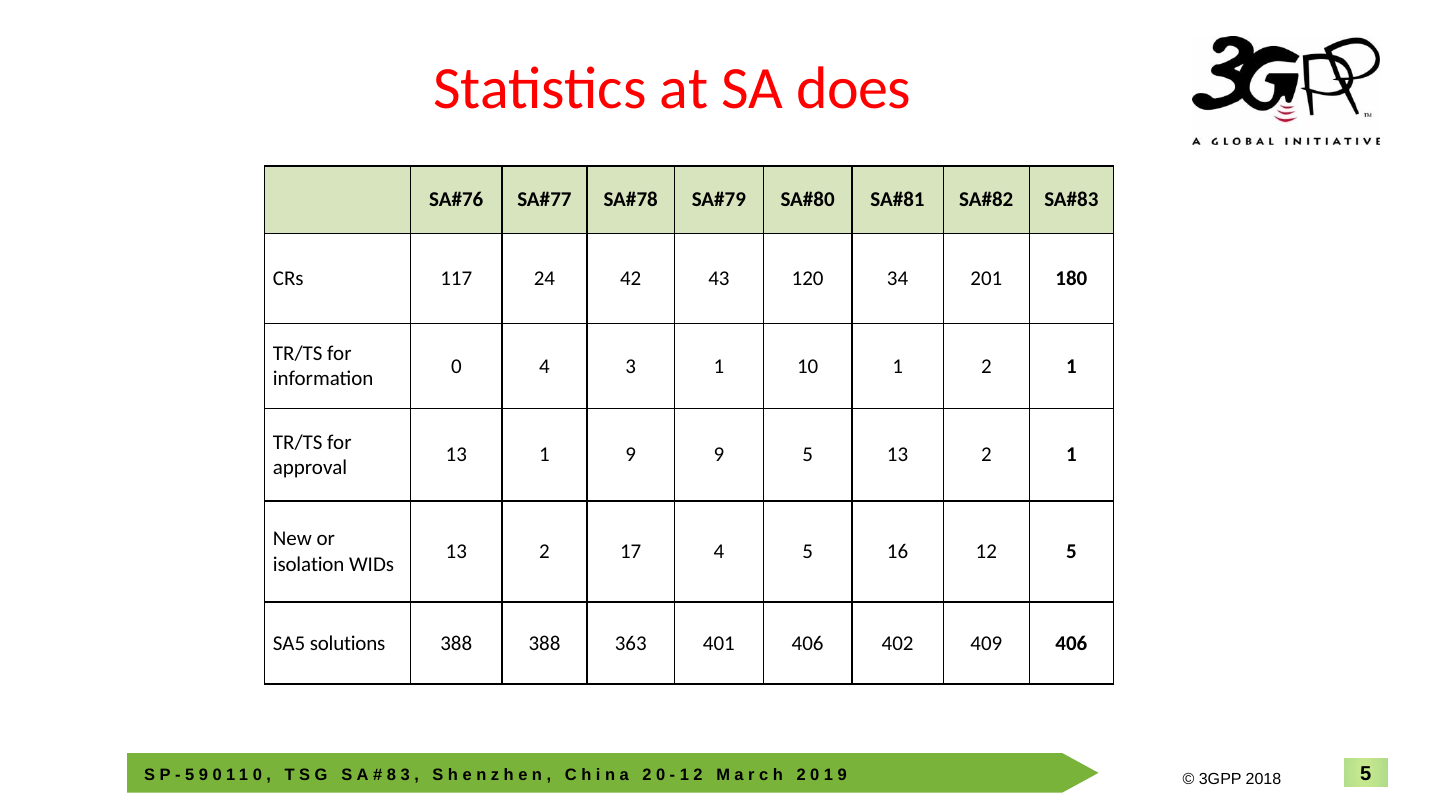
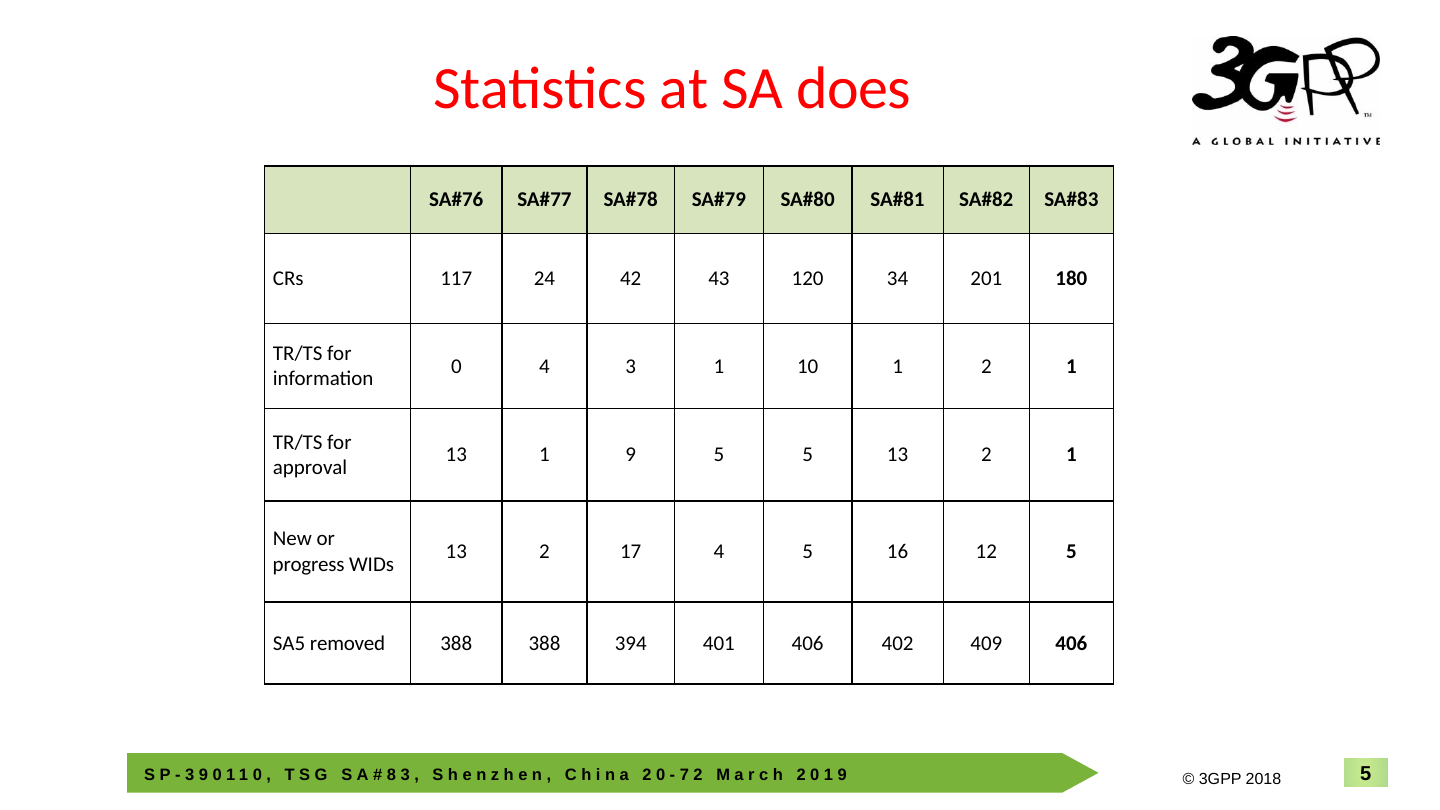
9 9: 9 -> 5 (719, 455)
isolation: isolation -> progress (309, 564)
solutions: solutions -> removed (348, 643)
363: 363 -> 394 (631, 643)
5: 5 -> 3 (190, 775)
1: 1 -> 7 (684, 775)
